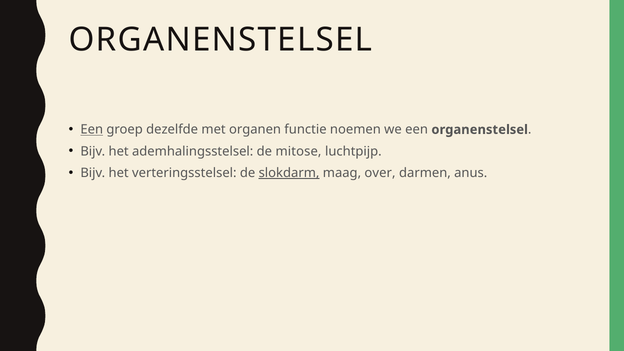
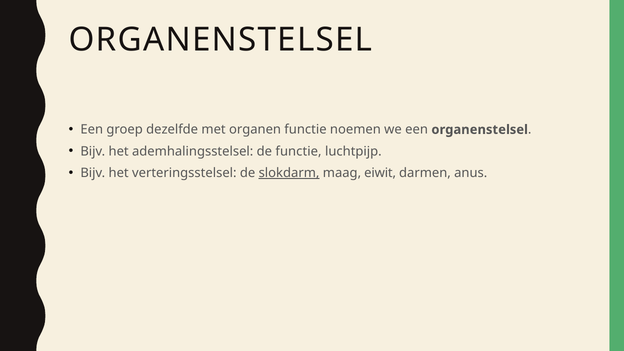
Een underline: present -> none (92, 130)
de mitose: mitose -> functie (299, 151)
over: over -> eiwit (380, 173)
